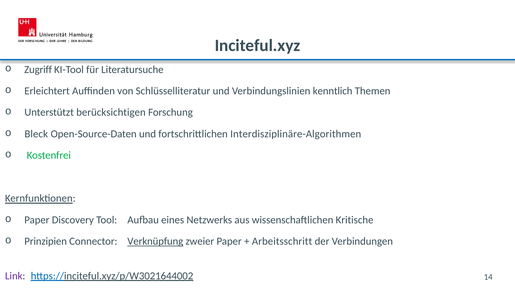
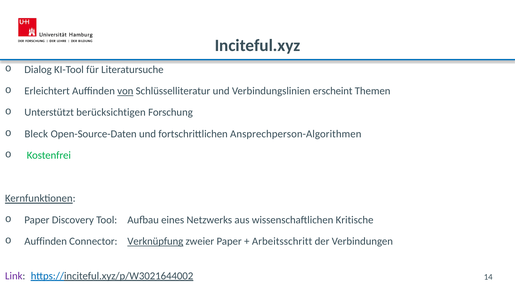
Zugriff: Zugriff -> Dialog (38, 69)
von underline: none -> present (125, 91)
kenntlich: kenntlich -> erscheint (333, 91)
Interdisziplinäre-Algorithmen: Interdisziplinäre-Algorithmen -> Ansprechperson-Algorithmen (296, 134)
Prinzipien: Prinzipien -> Auffinden (46, 241)
